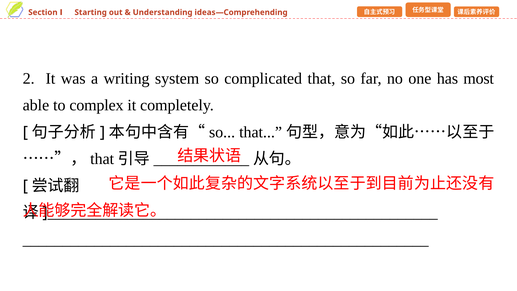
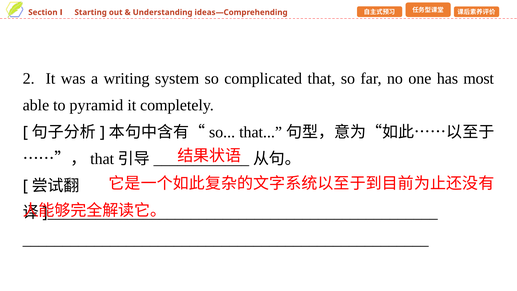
complex: complex -> pyramid (96, 105)
